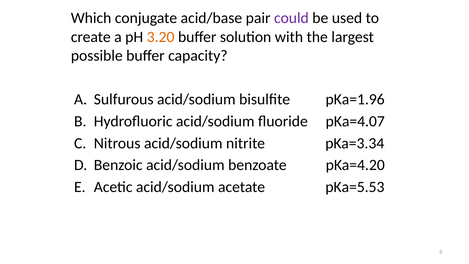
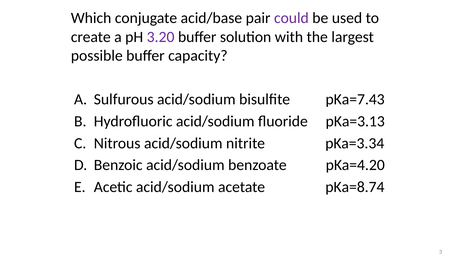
3.20 colour: orange -> purple (161, 37)
pKa=1.96: pKa=1.96 -> pKa=7.43 (355, 99)
pKa=4.07: pKa=4.07 -> pKa=3.13 (355, 121)
pKa=5.53: pKa=5.53 -> pKa=8.74 (355, 187)
